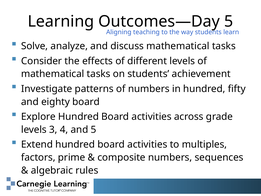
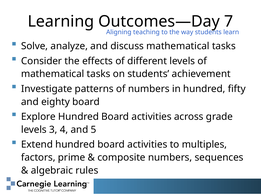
5: 5 -> 7 (229, 21)
